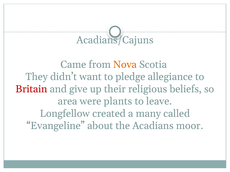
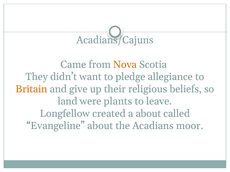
Britain colour: red -> orange (31, 89)
area: area -> land (68, 102)
a many: many -> about (148, 114)
